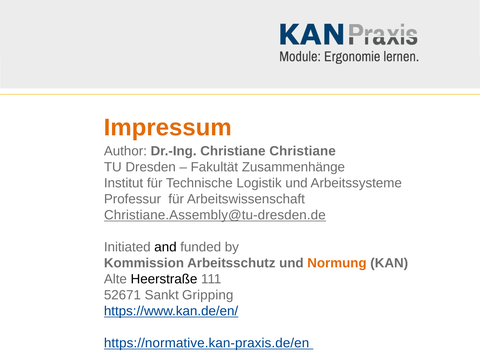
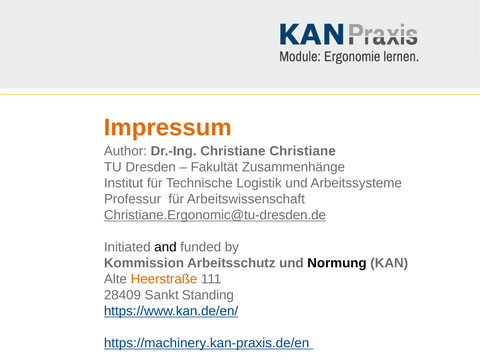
Christiane.Assembly@tu-dresden.de: Christiane.Assembly@tu-dresden.de -> Christiane.Ergonomic@tu-dresden.de (215, 215)
Normung colour: orange -> black (337, 263)
Heerstraße colour: black -> orange (164, 279)
52671: 52671 -> 28409 (122, 295)
Gripping: Gripping -> Standing (208, 295)
https://normative.kan-praxis.de/en: https://normative.kan-praxis.de/en -> https://machinery.kan-praxis.de/en (207, 343)
